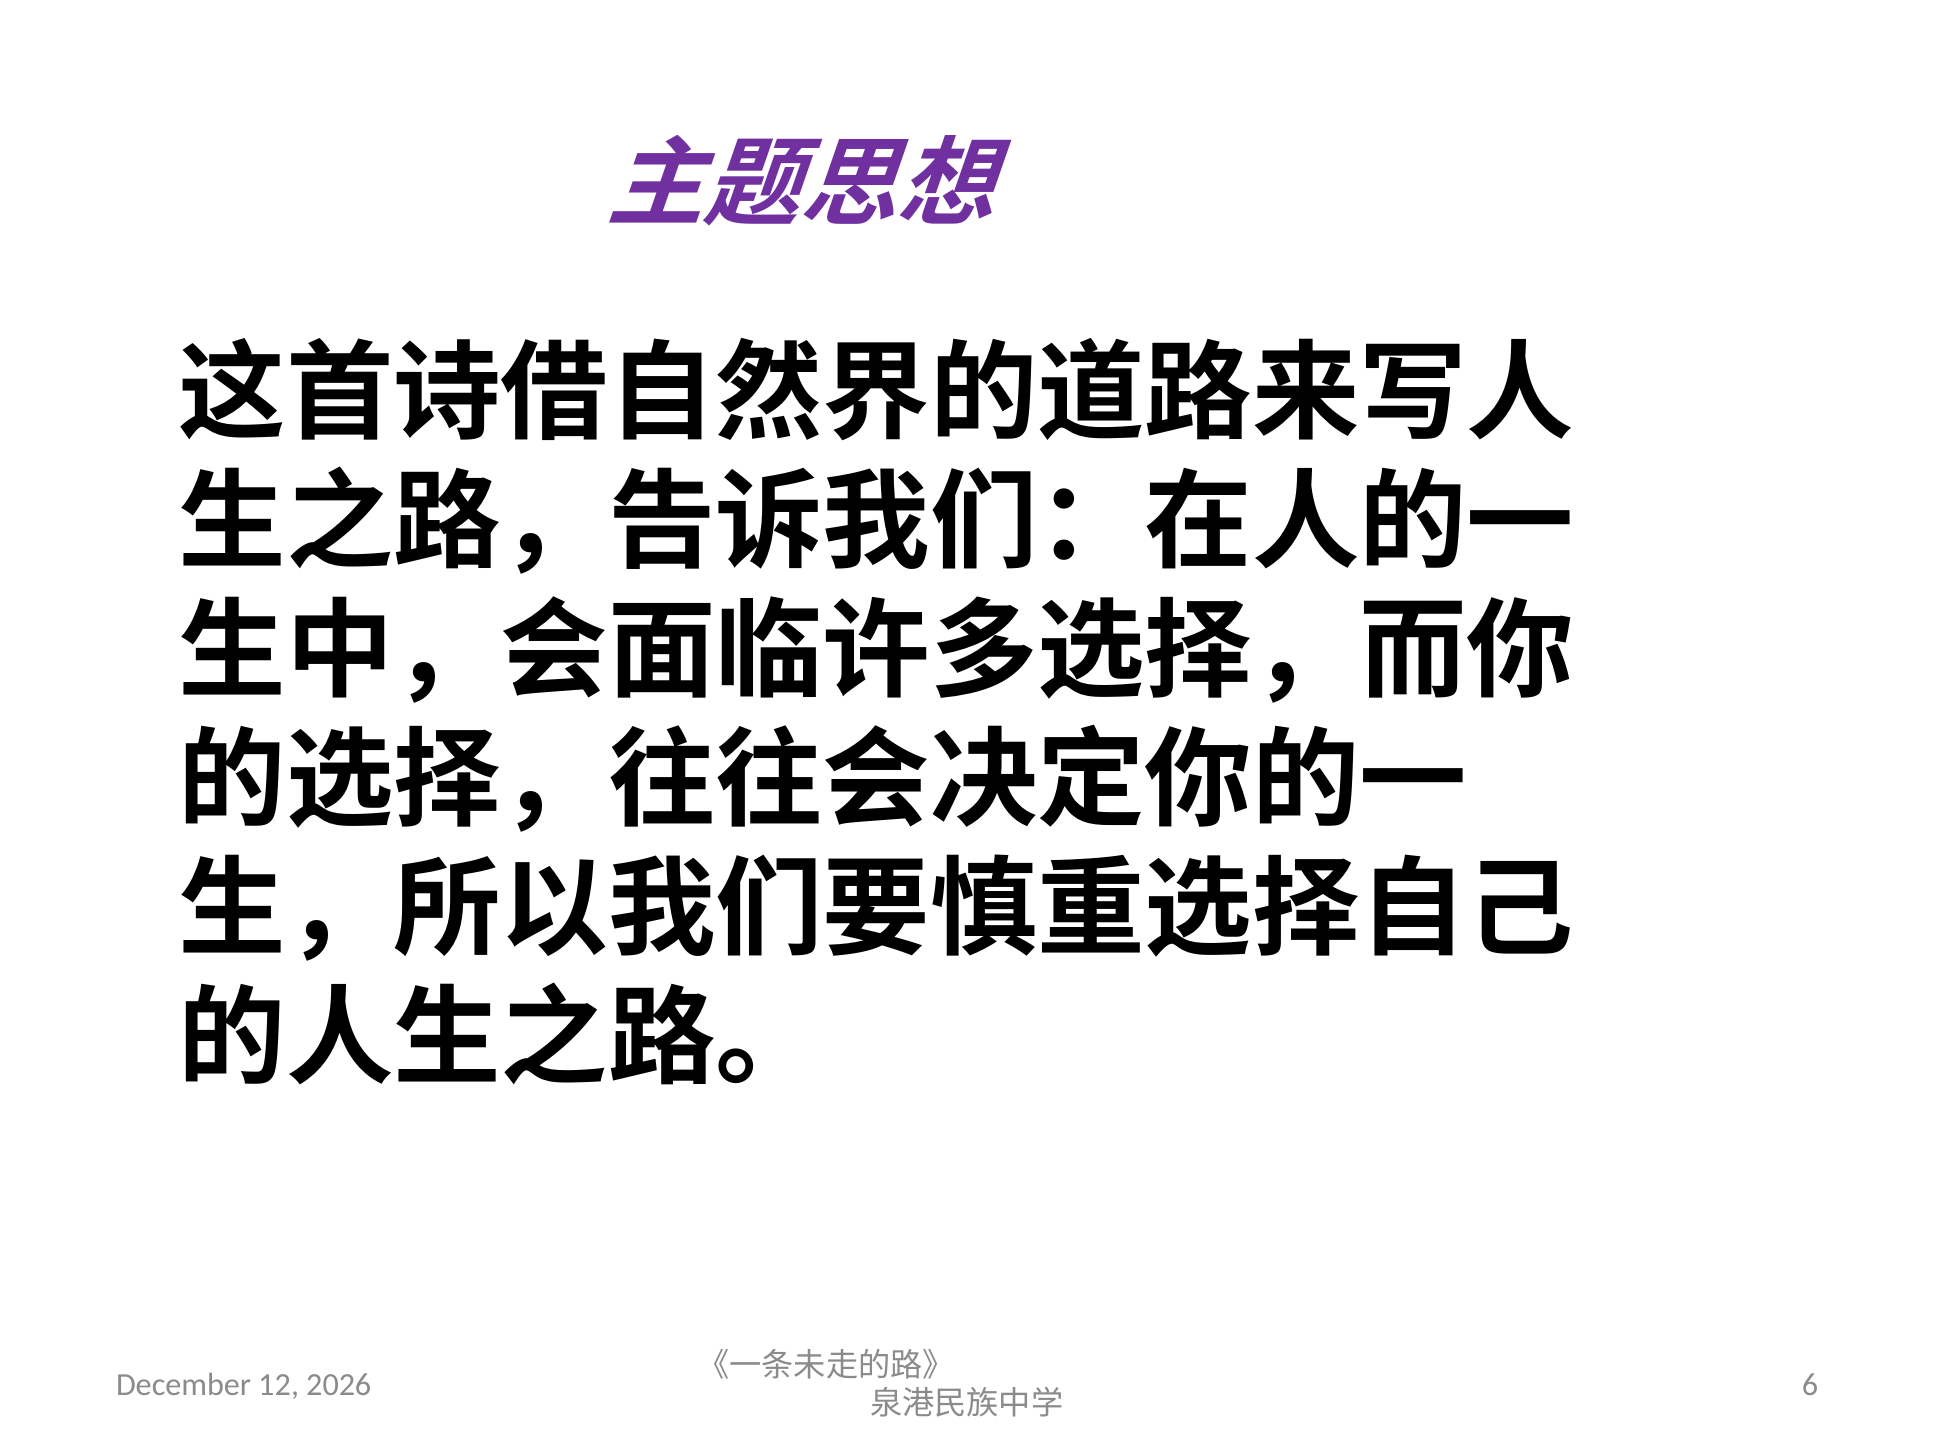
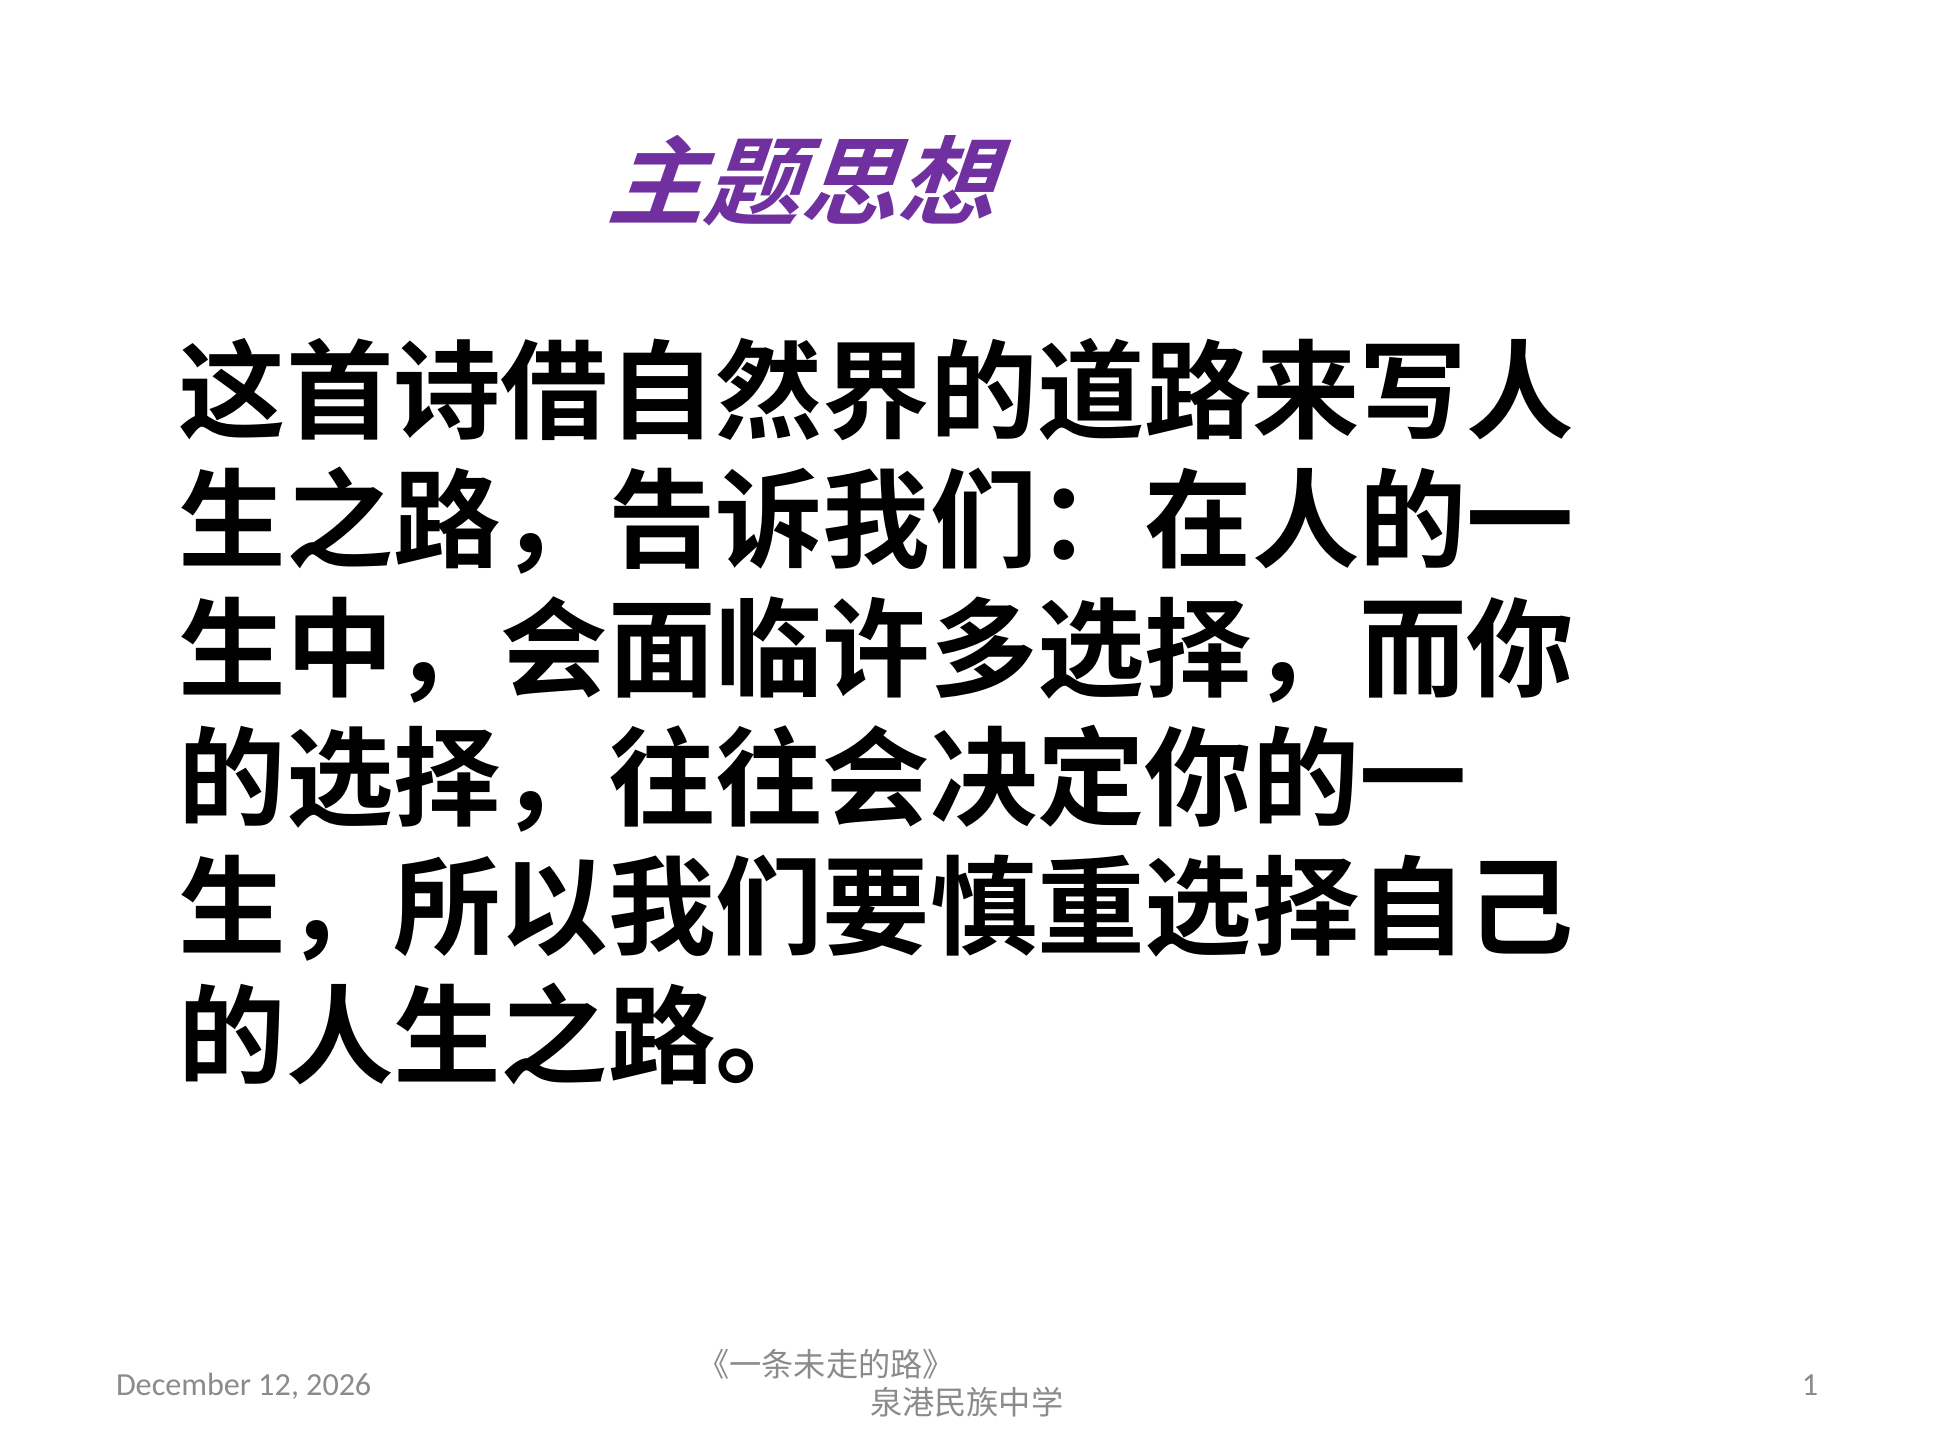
6: 6 -> 1 (1810, 1385)
